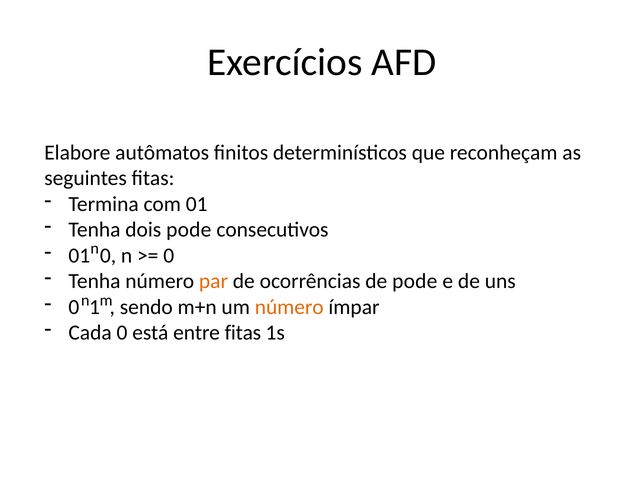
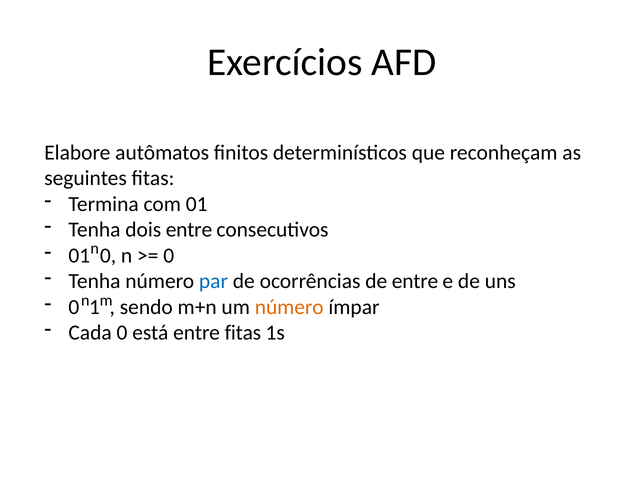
dois pode: pode -> entre (189, 230)
par colour: orange -> blue (213, 281)
de pode: pode -> entre (415, 281)
